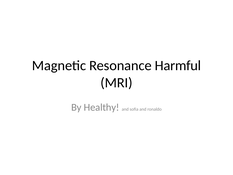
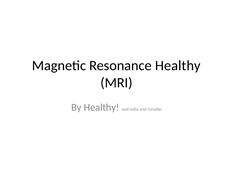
Resonance Harmful: Harmful -> Healthy (178, 65)
